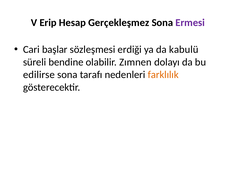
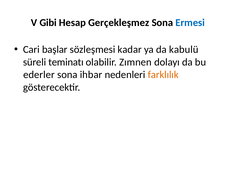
Erip: Erip -> Gibi (48, 23)
Ermesi colour: purple -> blue (190, 23)
erdiği: erdiği -> kadar (130, 50)
bendine: bendine -> teminatı (66, 62)
edilirse: edilirse -> ederler (39, 75)
tarafı: tarafı -> ihbar (91, 75)
